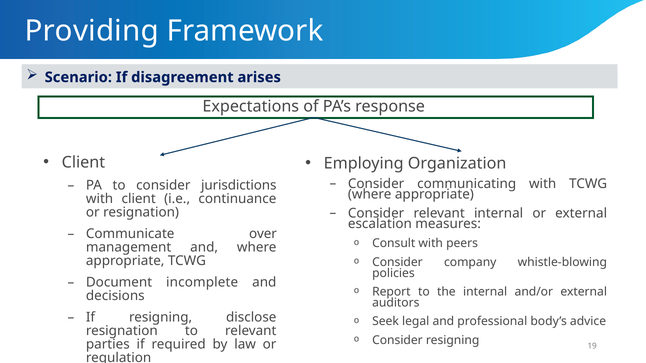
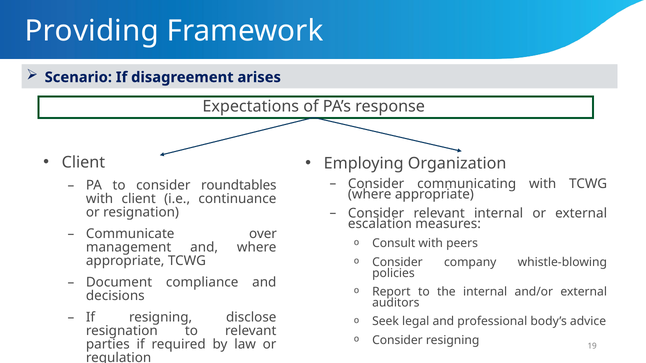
jurisdictions: jurisdictions -> roundtables (239, 186)
incomplete: incomplete -> compliance (202, 283)
